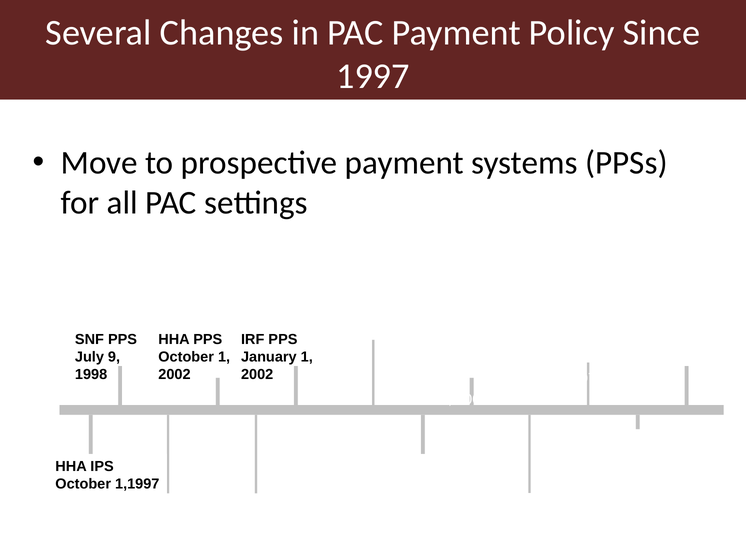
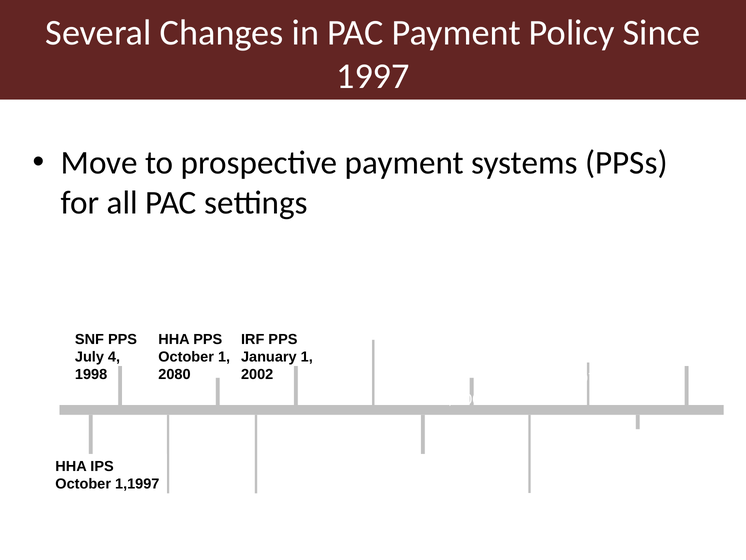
July 9: 9 -> 4 (114, 357)
2002: 2002 -> 2080 (174, 374)
